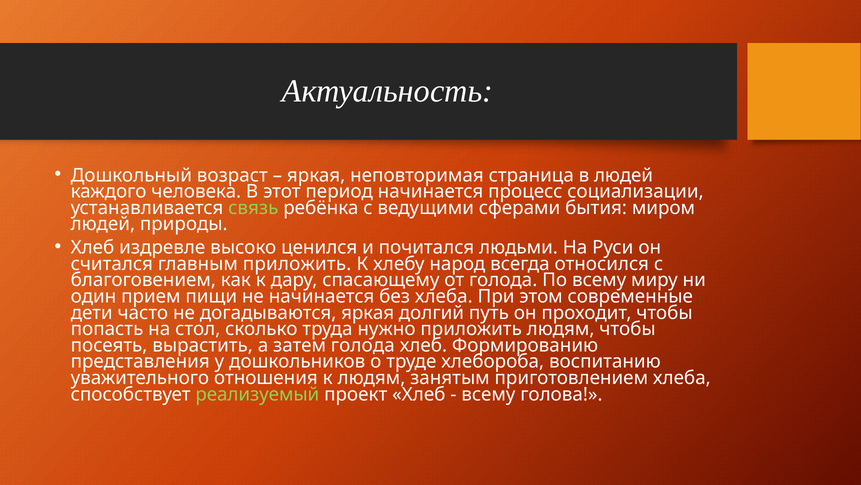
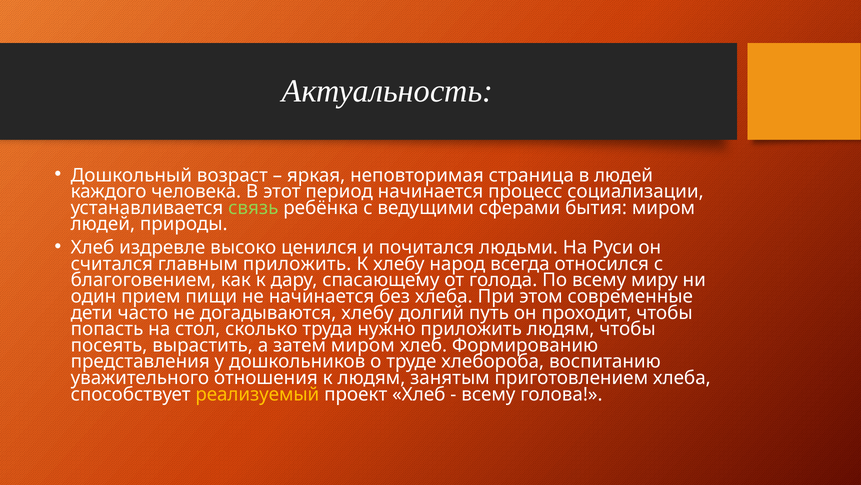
догадываются яркая: яркая -> хлебу (368, 312)
затем голода: голода -> миром (363, 345)
реализуемый colour: light green -> yellow (257, 394)
